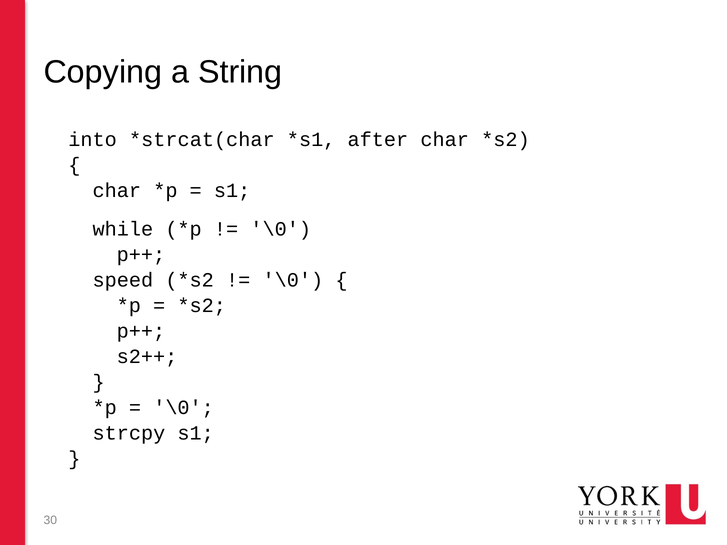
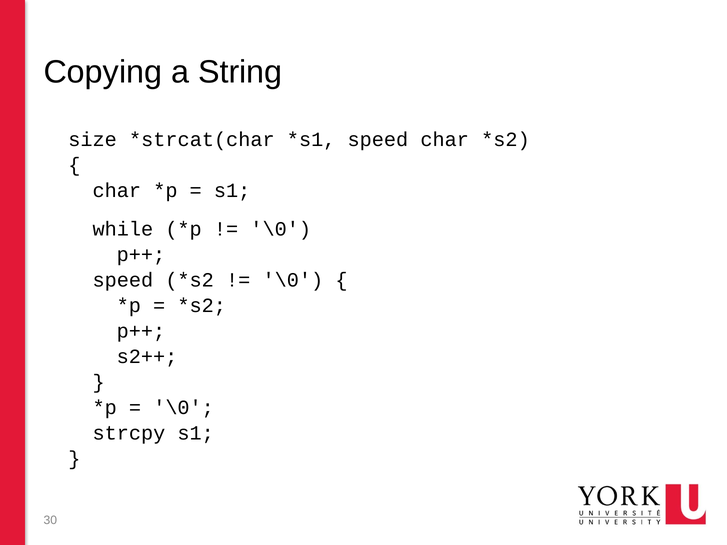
into: into -> size (93, 140)
after: after -> speed (378, 140)
